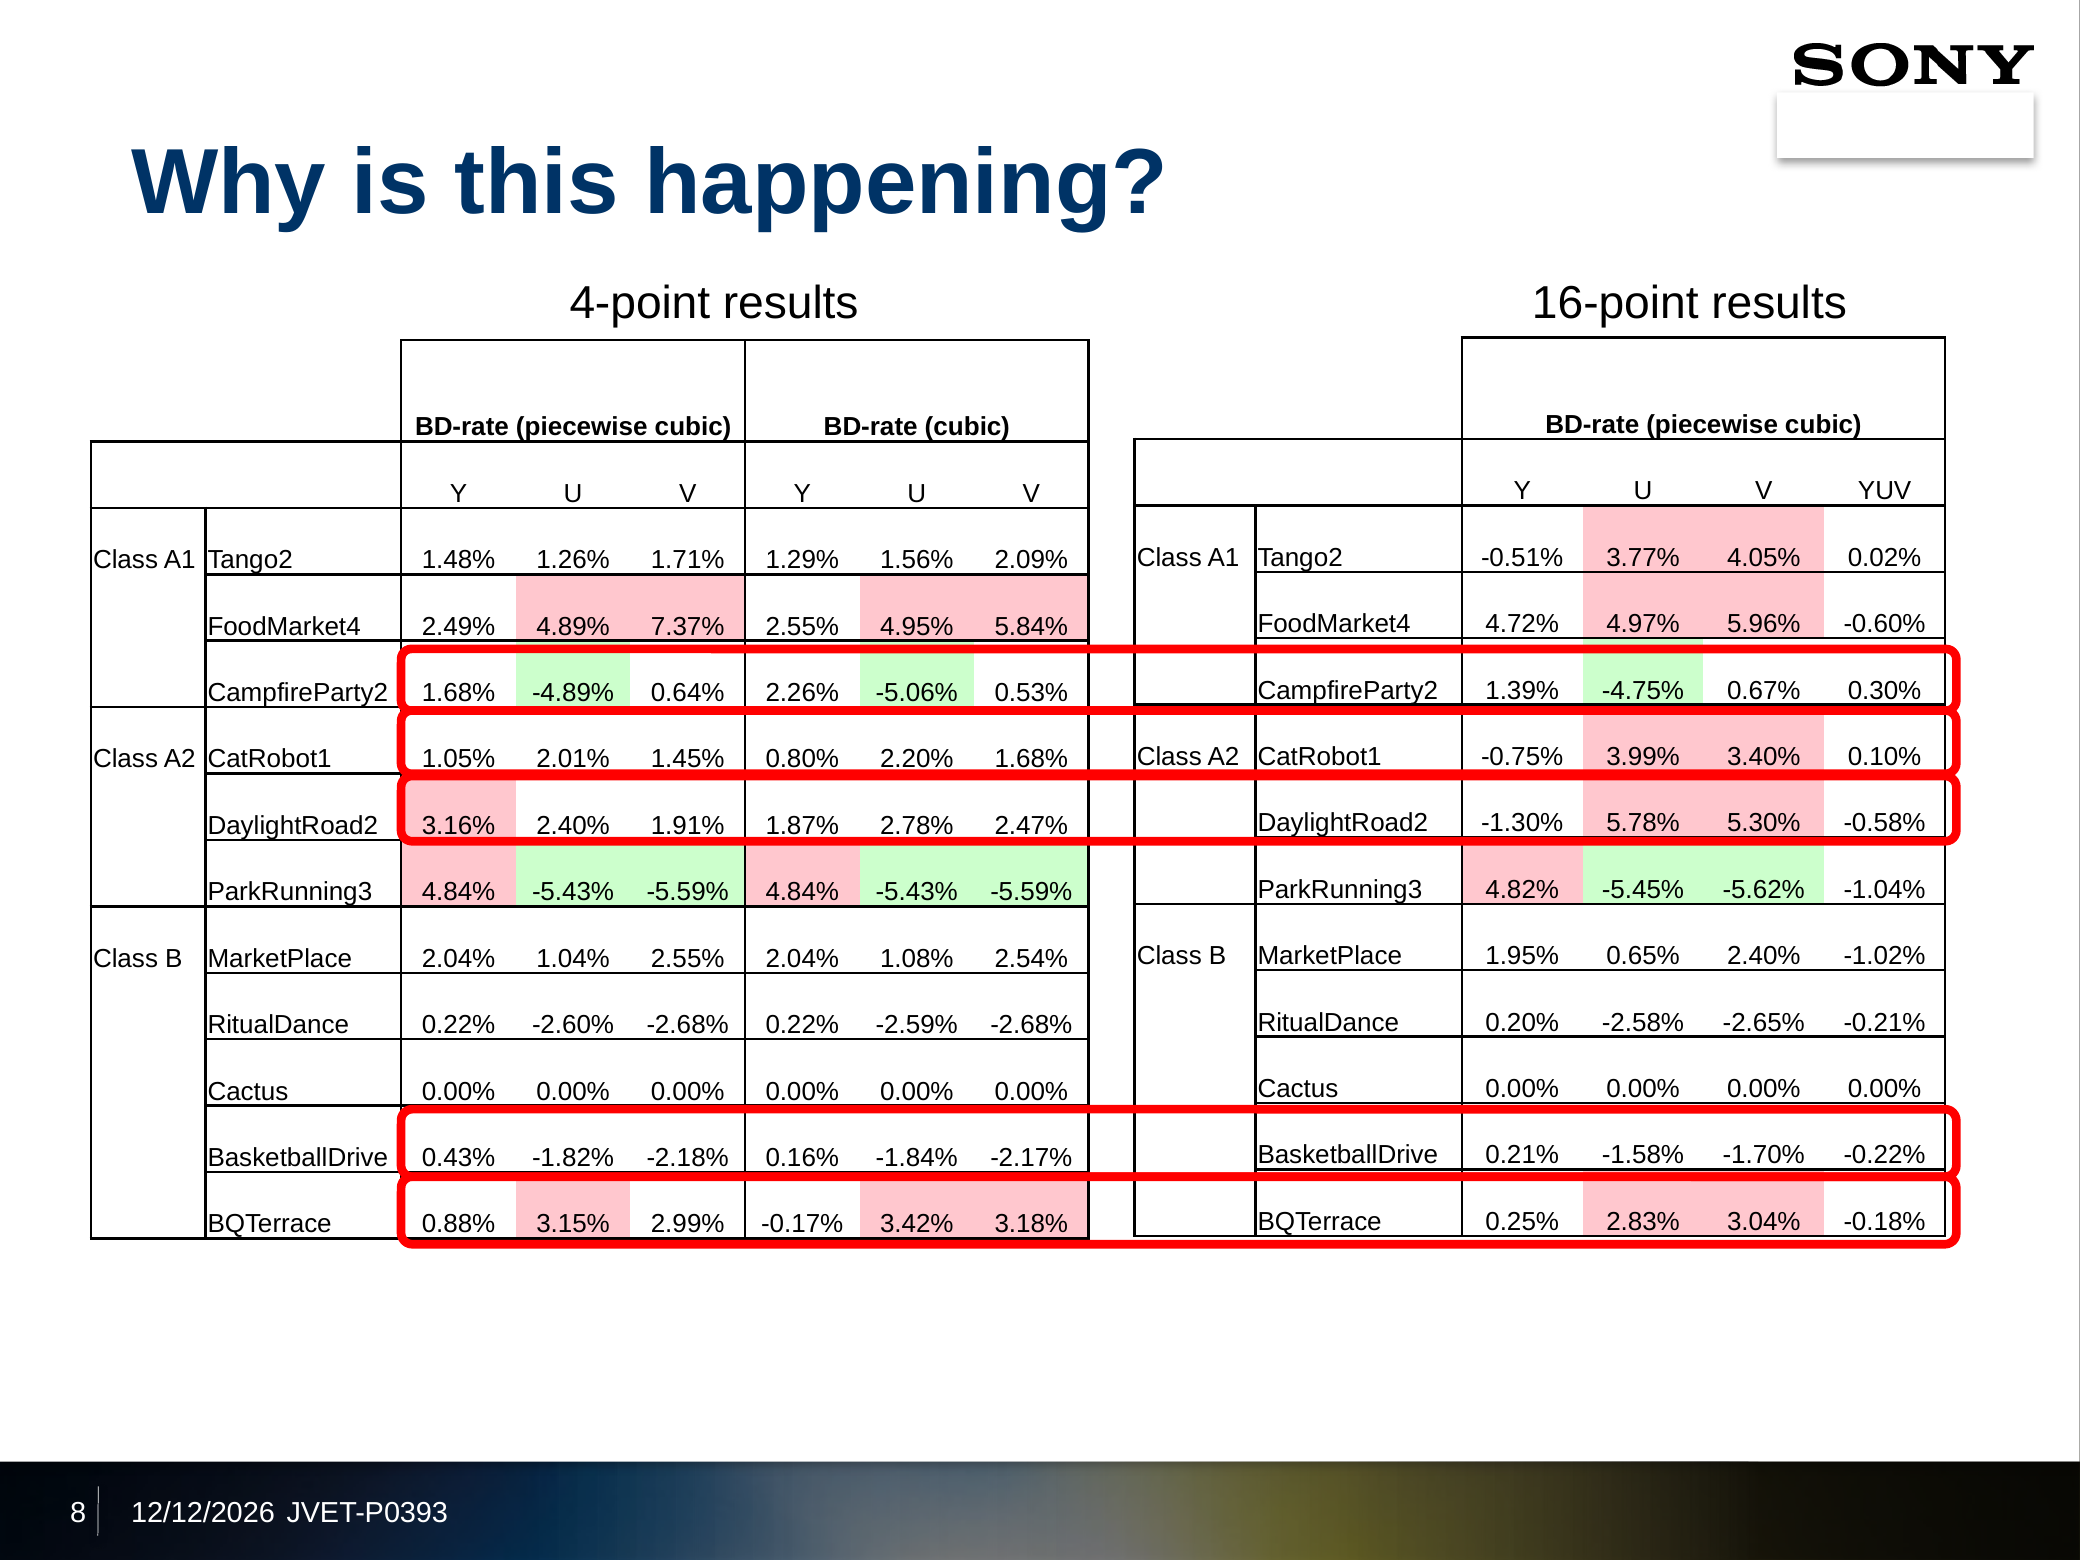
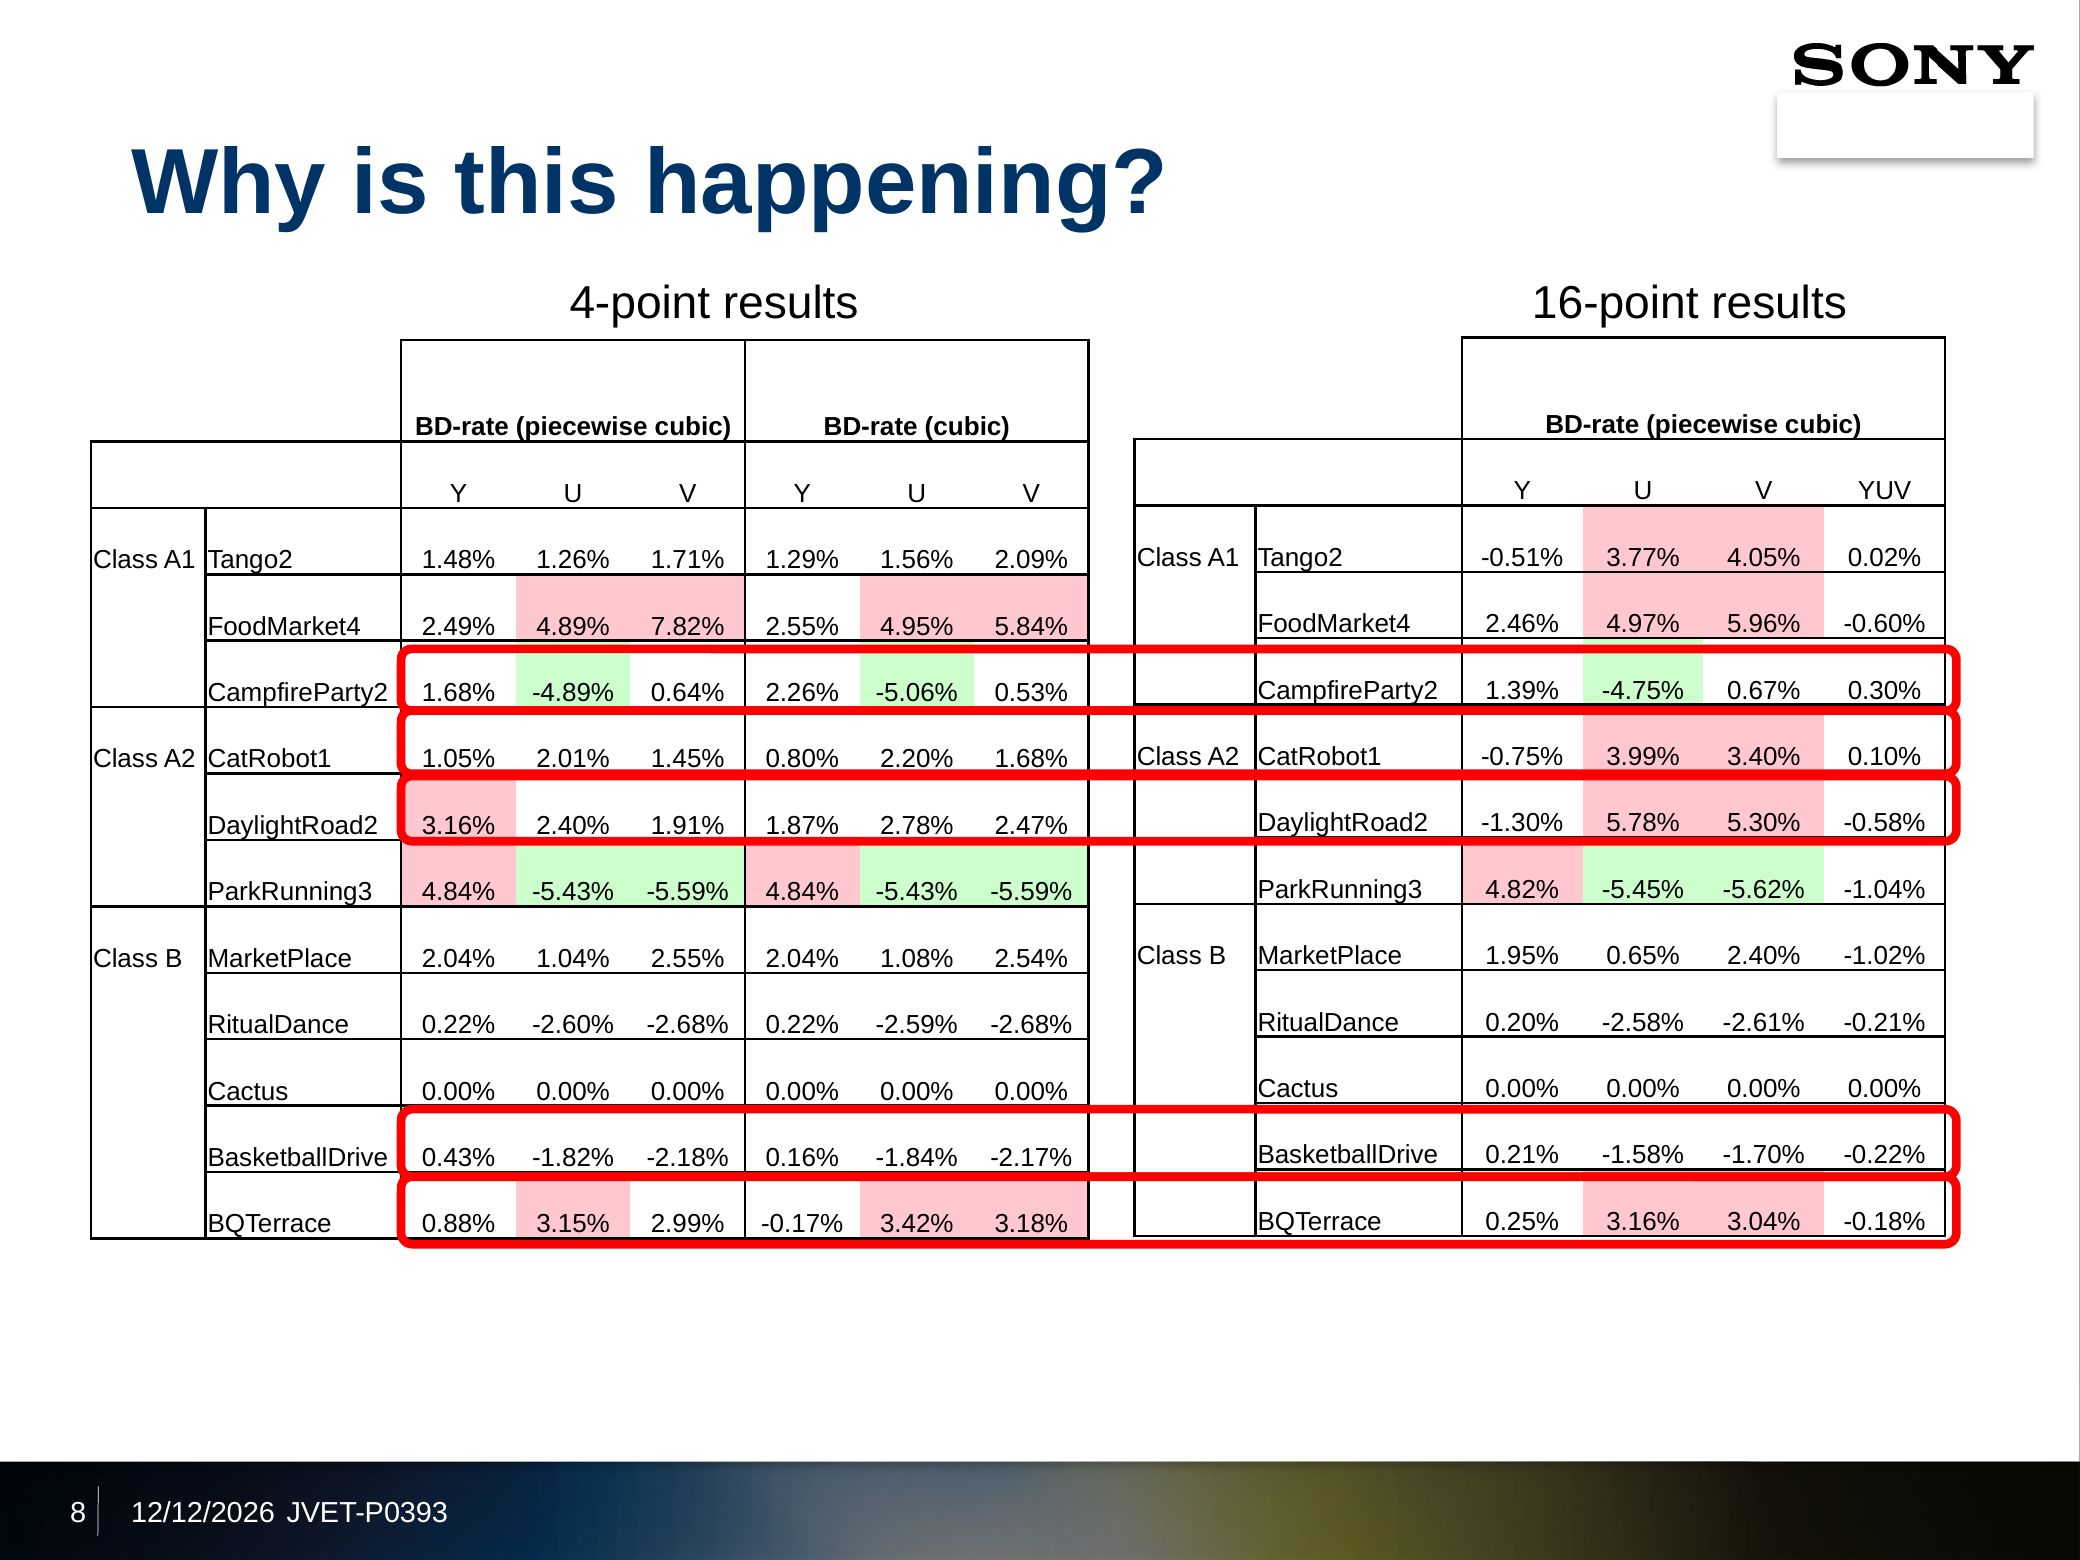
4.72%: 4.72% -> 2.46% (1522, 624)
7.37%: 7.37% -> 7.82% (688, 627)
-2.65%: -2.65% -> -2.61% (1764, 1022)
0.25% 2.83%: 2.83% -> 3.16% (1643, 1222)
